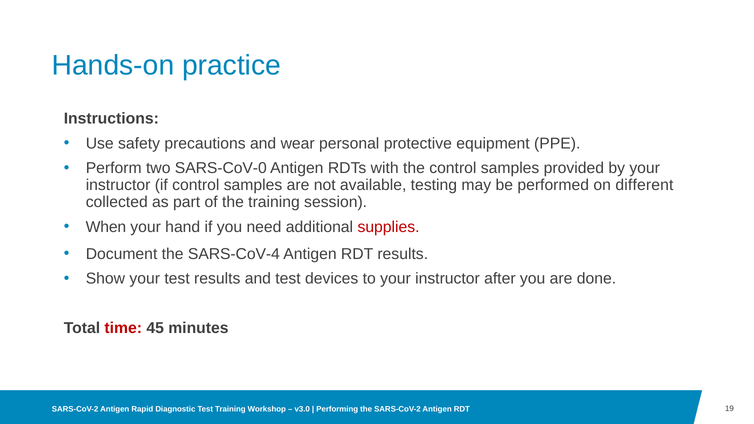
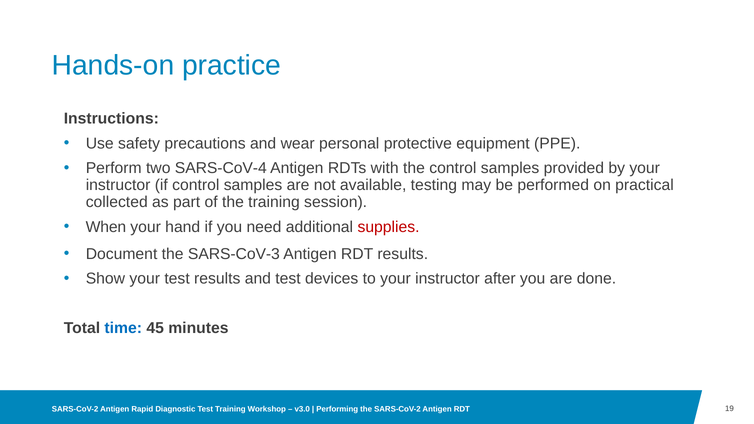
SARS-CoV-0: SARS-CoV-0 -> SARS-CoV-4 (221, 168)
different: different -> practical (645, 185)
SARS-CoV-4: SARS-CoV-4 -> SARS-CoV-3 (234, 254)
time colour: red -> blue (123, 328)
